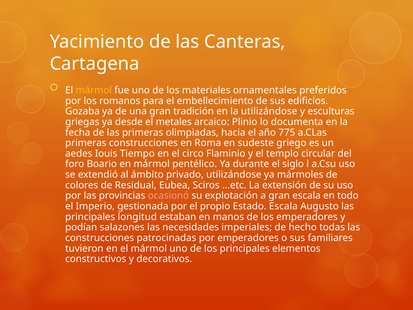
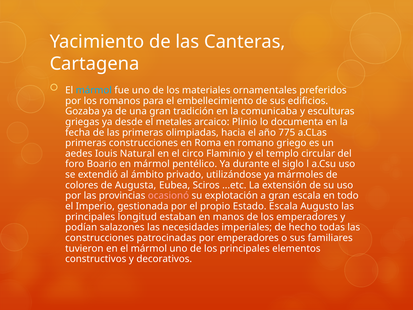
mármol colour: yellow -> light blue (94, 90)
la utilizándose: utilizándose -> comunicaba (269, 111)
sudeste: sudeste -> romano (256, 143)
Tiempo: Tiempo -> Natural (137, 153)
Residual: Residual -> Augusta (136, 185)
